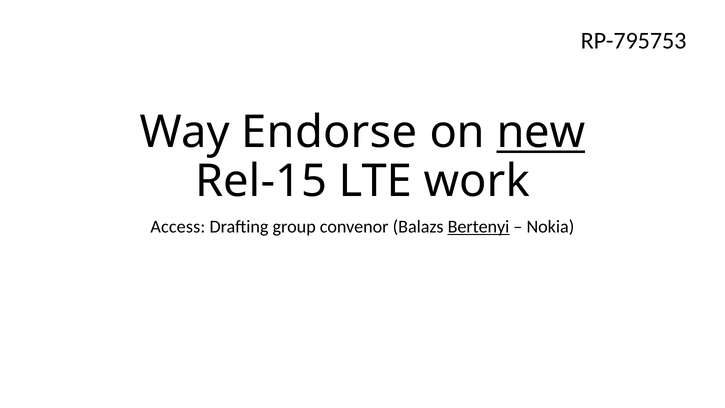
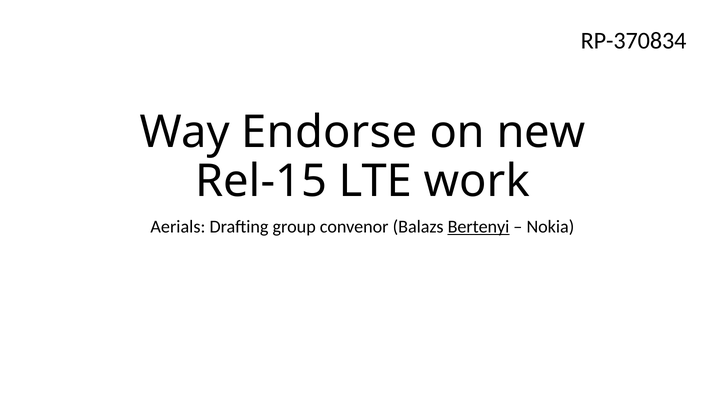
RP-795753: RP-795753 -> RP-370834 (634, 41)
new underline: present -> none (541, 132)
Access: Access -> Aerials (178, 227)
